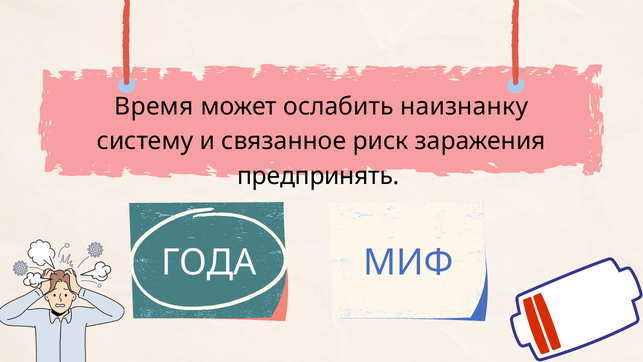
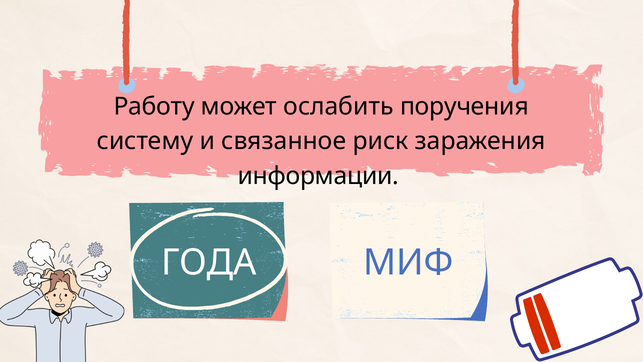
Время: Время -> Работу (154, 106)
наизнанку: наизнанку -> поручения (464, 106)
предпринять: предпринять -> информации (318, 176)
